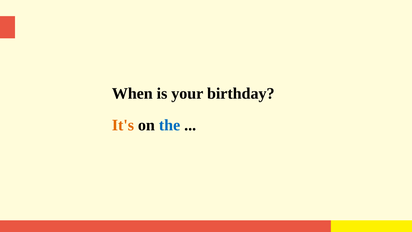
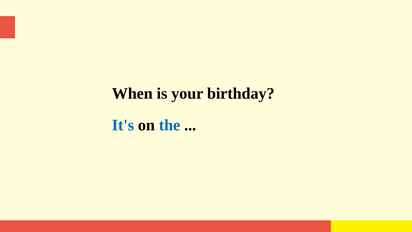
It's colour: orange -> blue (123, 125)
